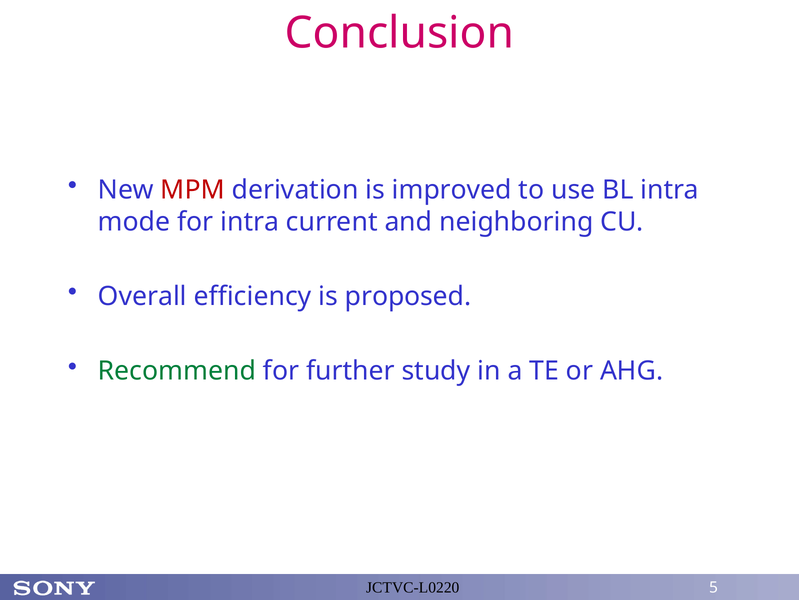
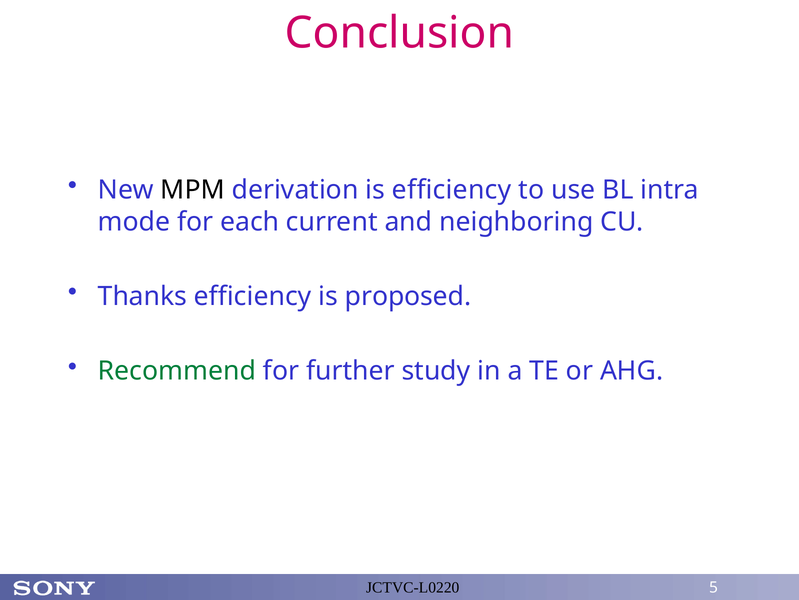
MPM colour: red -> black (193, 190)
is improved: improved -> efficiency (452, 190)
for intra: intra -> each (250, 222)
Overall: Overall -> Thanks (142, 296)
